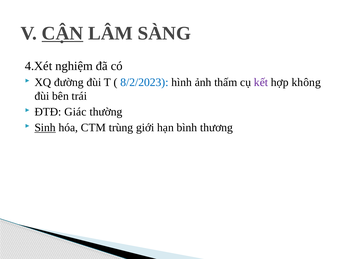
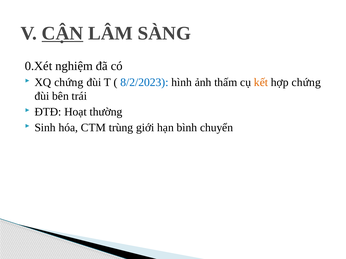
4.Xét: 4.Xét -> 0.Xét (39, 66)
XQ đường: đường -> chứng (69, 82)
kết colour: purple -> orange (261, 82)
hợp không: không -> chứng (306, 82)
Giác: Giác -> Hoạt (75, 112)
Sinh underline: present -> none (45, 128)
thương: thương -> chuyển (217, 128)
